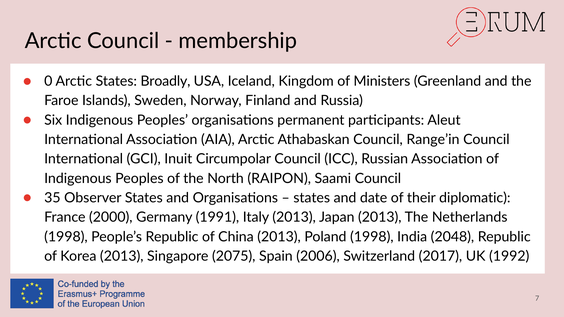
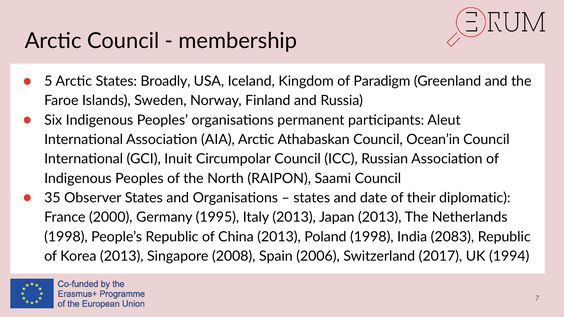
0: 0 -> 5 (48, 81)
Ministers: Ministers -> Paradigm (382, 81)
Range’in: Range’in -> Ocean’in (433, 140)
1991: 1991 -> 1995 (217, 217)
2048: 2048 -> 2083 (452, 237)
2075: 2075 -> 2008 (234, 256)
1992: 1992 -> 1994 (509, 256)
